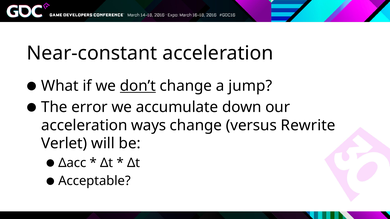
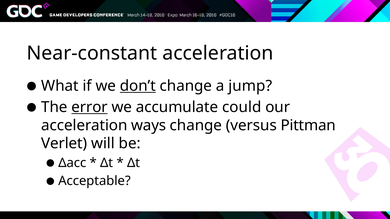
error underline: none -> present (90, 107)
down: down -> could (242, 107)
Rewrite: Rewrite -> Pittman (308, 125)
